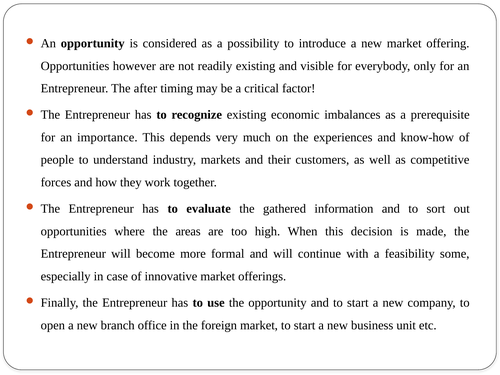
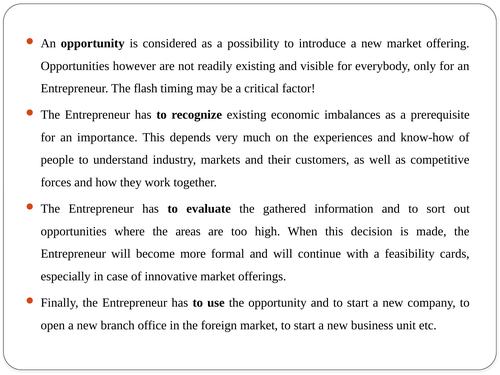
after: after -> flash (146, 88)
some: some -> cards (455, 254)
